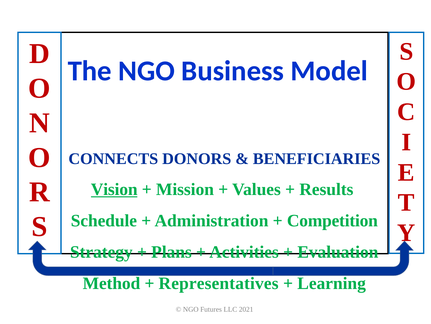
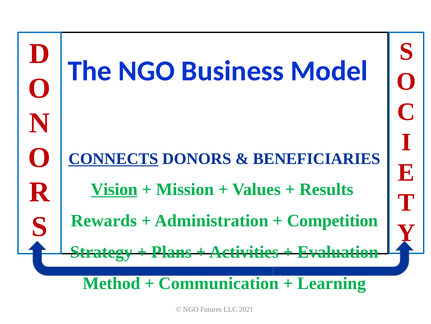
CONNECTS underline: none -> present (113, 158)
Schedule: Schedule -> Rewards (104, 220)
Representatives: Representatives -> Communication (219, 283)
